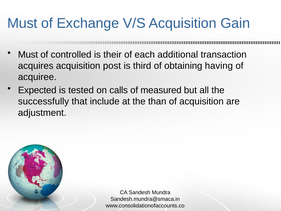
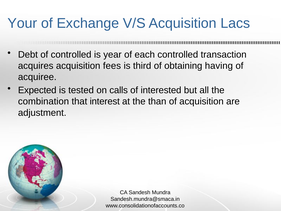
Must: Must -> Your (22, 23)
Gain: Gain -> Lacs (235, 23)
Must: Must -> Debt (28, 55)
their: their -> year (112, 55)
each additional: additional -> controlled (178, 55)
post: post -> fees (112, 66)
measured: measured -> interested (161, 90)
successfully: successfully -> combination (44, 101)
include: include -> interest (105, 101)
